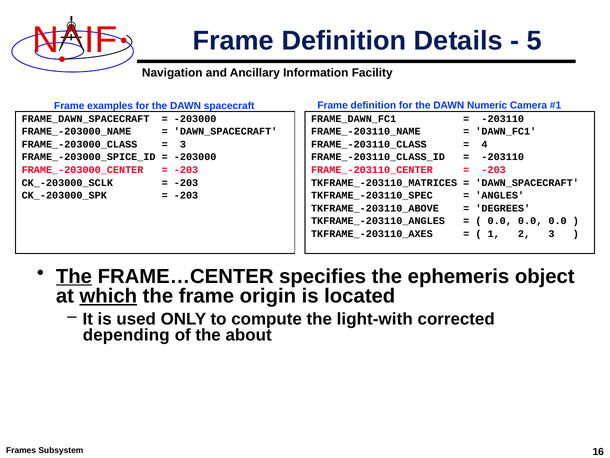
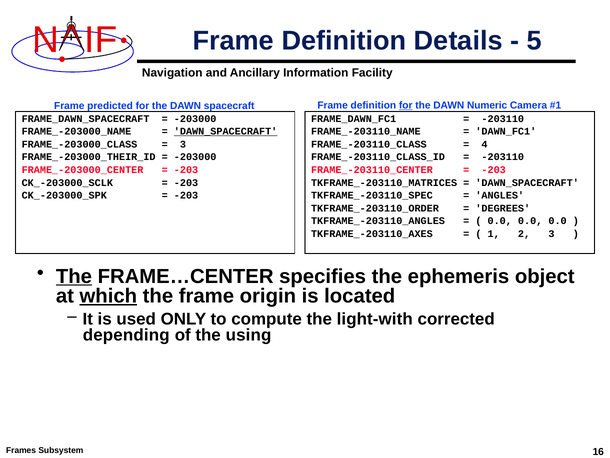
examples: examples -> predicted (110, 106)
for underline: none -> present (406, 105)
DAWN_SPACECRAFT underline: none -> present (226, 131)
FRAME_-203000_SPICE_ID: FRAME_-203000_SPICE_ID -> FRAME_-203000_THEIR_ID (89, 157)
TKFRAME_-203110_ABOVE: TKFRAME_-203110_ABOVE -> TKFRAME_-203110_ORDER (375, 208)
about: about -> using (249, 335)
